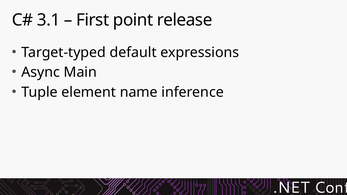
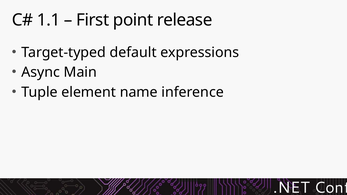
3.1: 3.1 -> 1.1 (49, 20)
